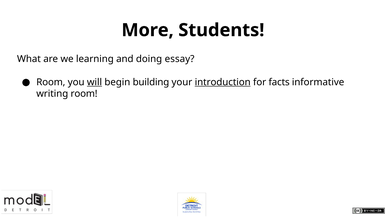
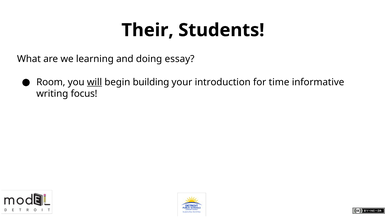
More: More -> Their (148, 30)
introduction underline: present -> none (223, 82)
facts: facts -> time (279, 82)
writing room: room -> focus (84, 94)
